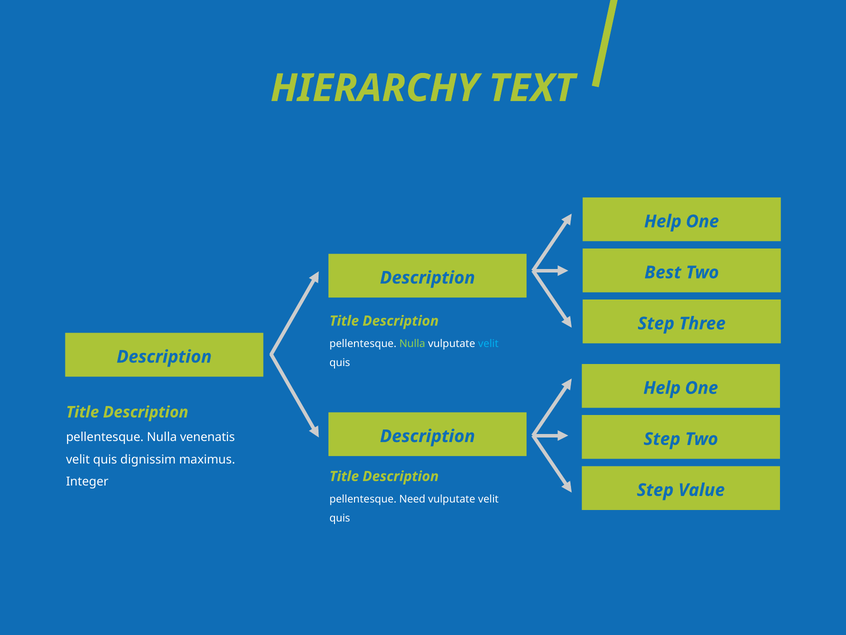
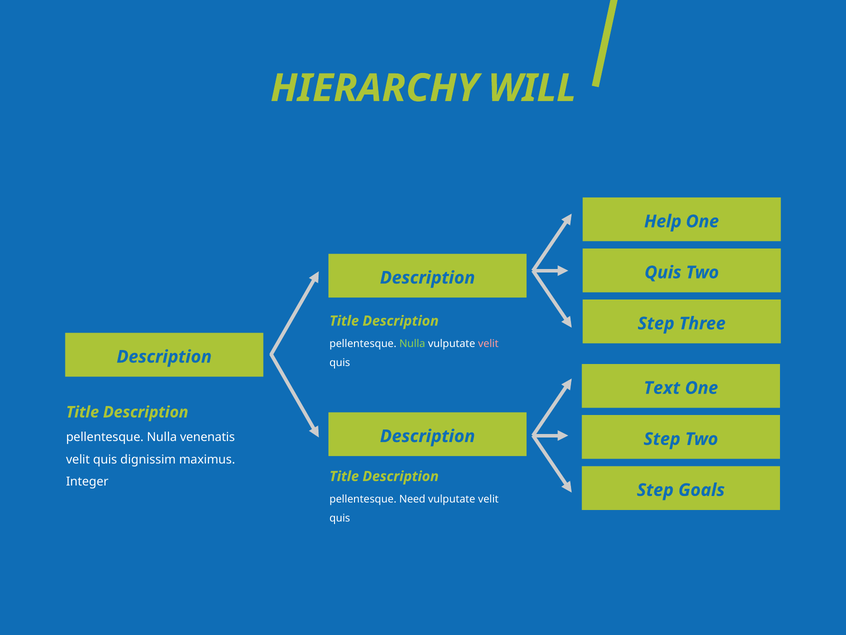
TEXT: TEXT -> WILL (532, 88)
Best: Best -> Quis (663, 272)
velit colour: light blue -> pink (488, 343)
Help: Help -> Text (662, 388)
Value: Value -> Goals (702, 490)
